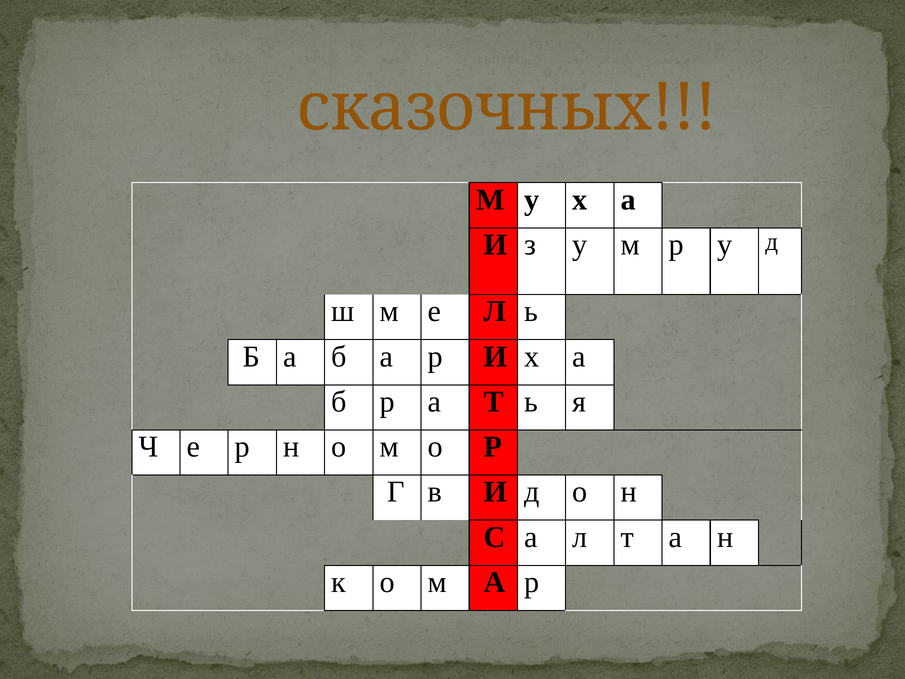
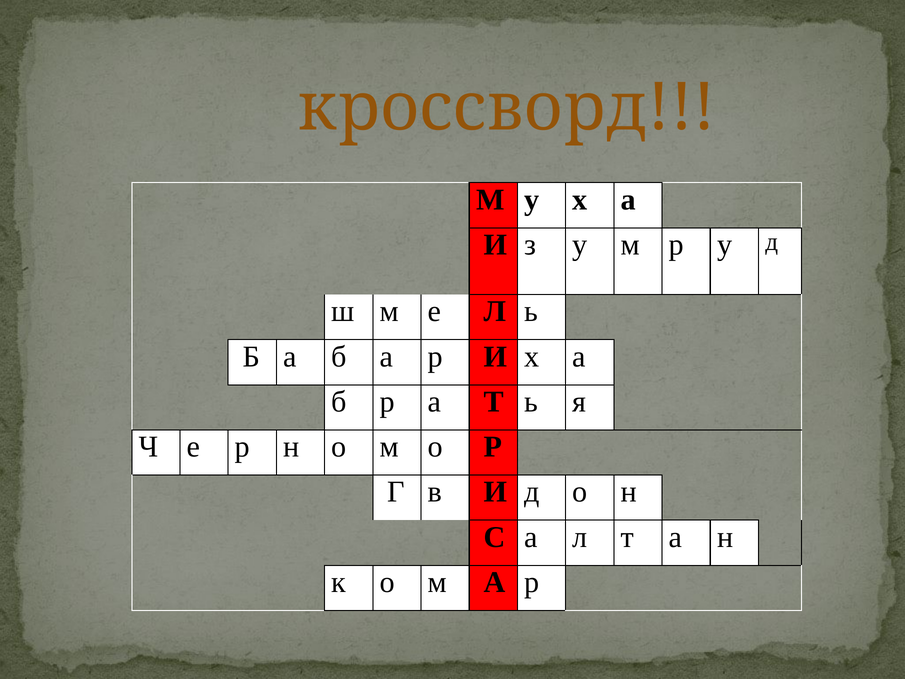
сказочных: сказочных -> кроссворд (507, 108)
